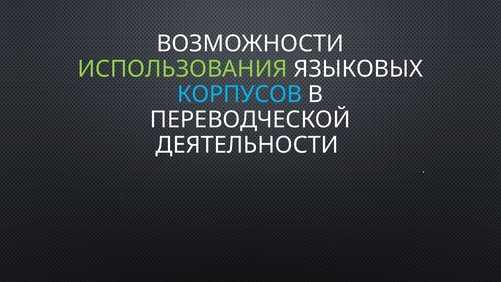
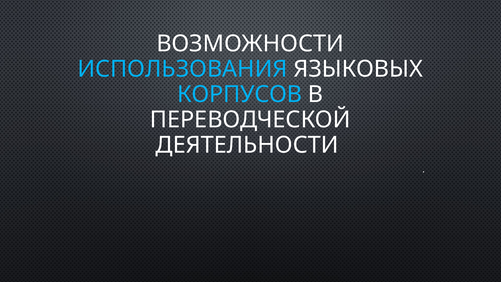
ИСПОЛЬЗОВАНИЯ colour: light green -> light blue (182, 69)
